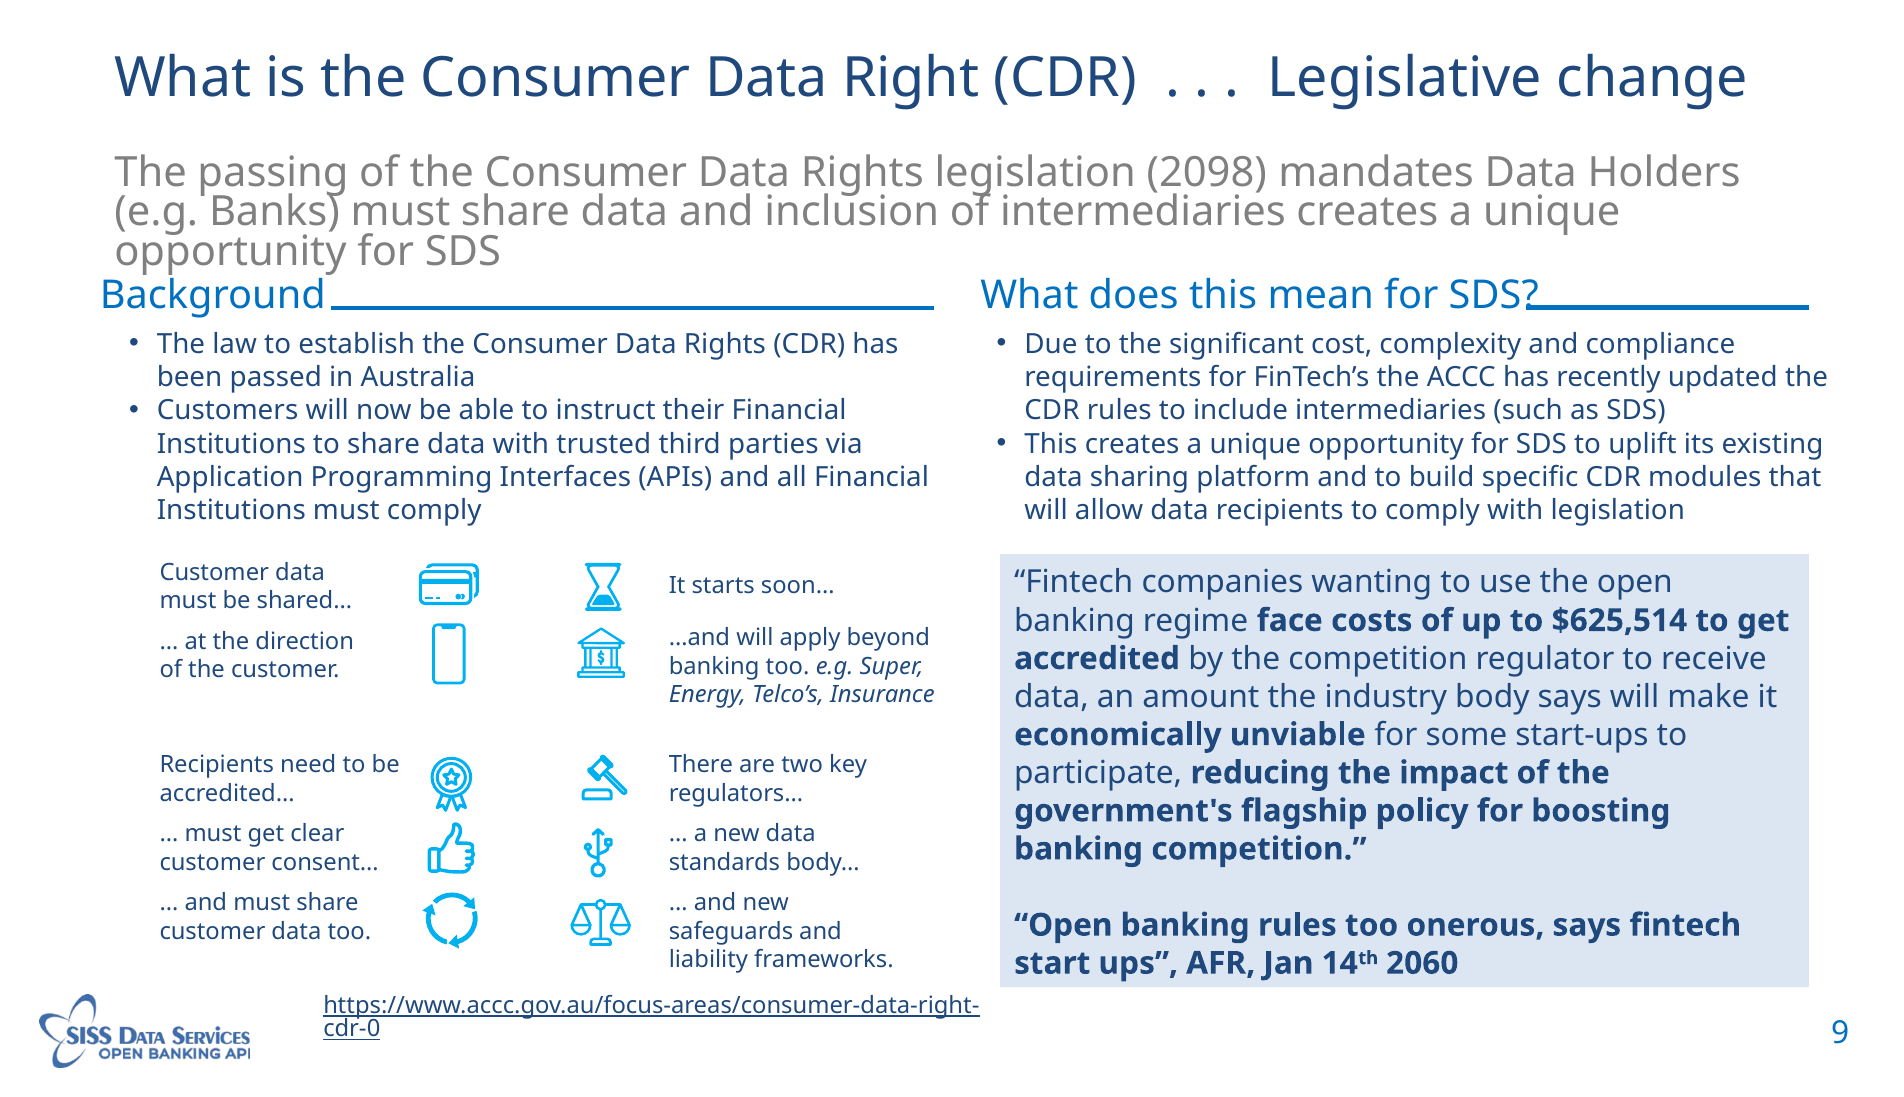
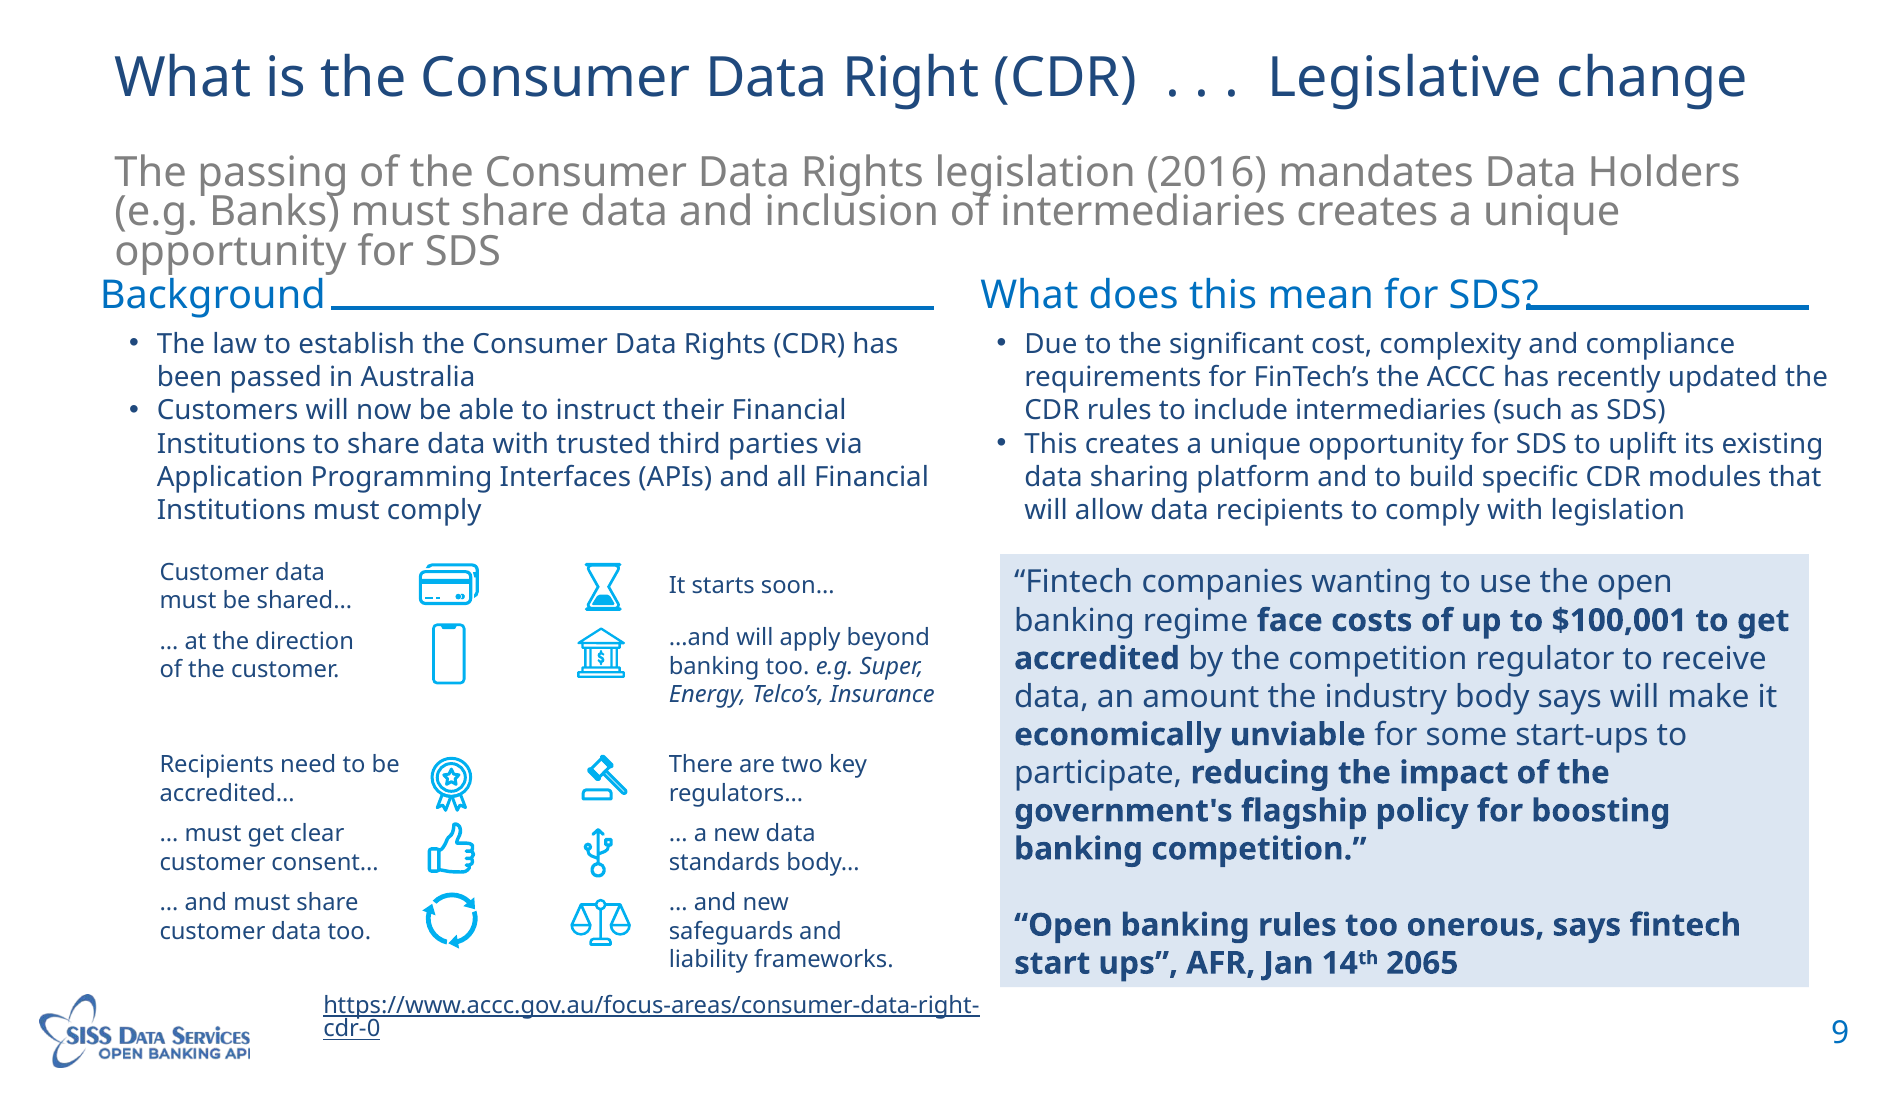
2098: 2098 -> 2016 (1207, 172)
$625,514: $625,514 -> $100,001 (1619, 620)
2060: 2060 -> 2065 (1422, 963)
